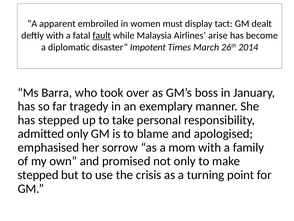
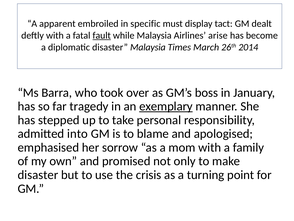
women: women -> specific (145, 24)
disaster Impotent: Impotent -> Malaysia (148, 47)
exemplary underline: none -> present (166, 106)
admitted only: only -> into (77, 133)
stepped: stepped -> disaster (38, 175)
